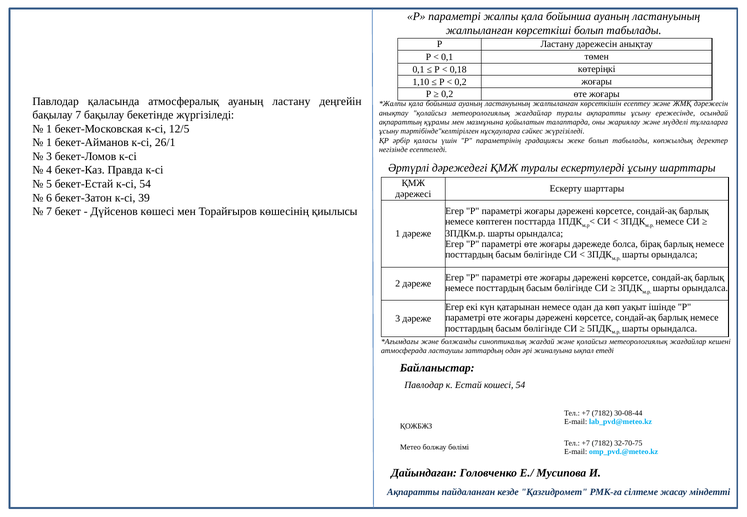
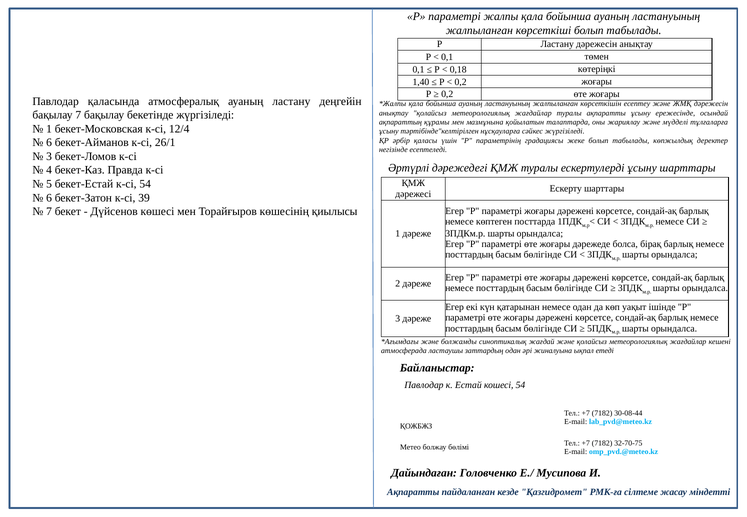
1,10: 1,10 -> 1,40 (421, 82)
12/5: 12/5 -> 12/4 (179, 129)
1: 1 -> 6 (49, 143)
